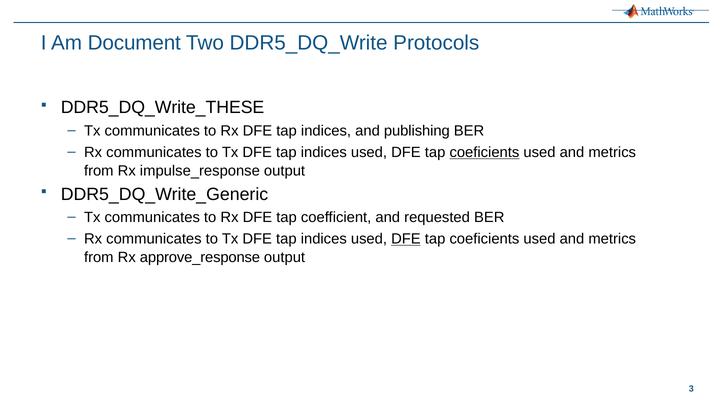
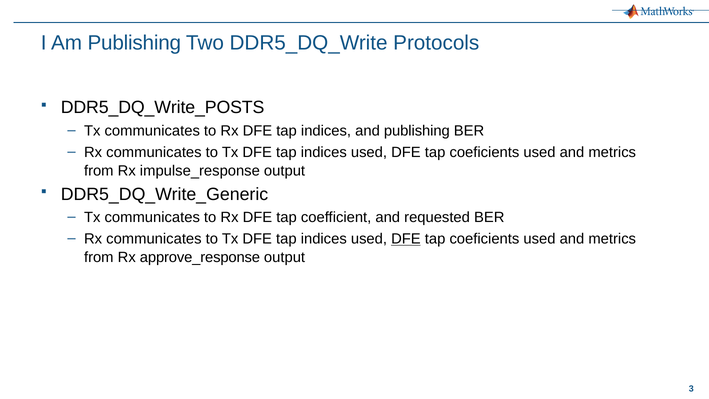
Am Document: Document -> Publishing (134, 43)
DDR5_DQ_Write_THESE: DDR5_DQ_Write_THESE -> DDR5_DQ_Write_POSTS (163, 108)
coeficients underline: present -> none (484, 152)
